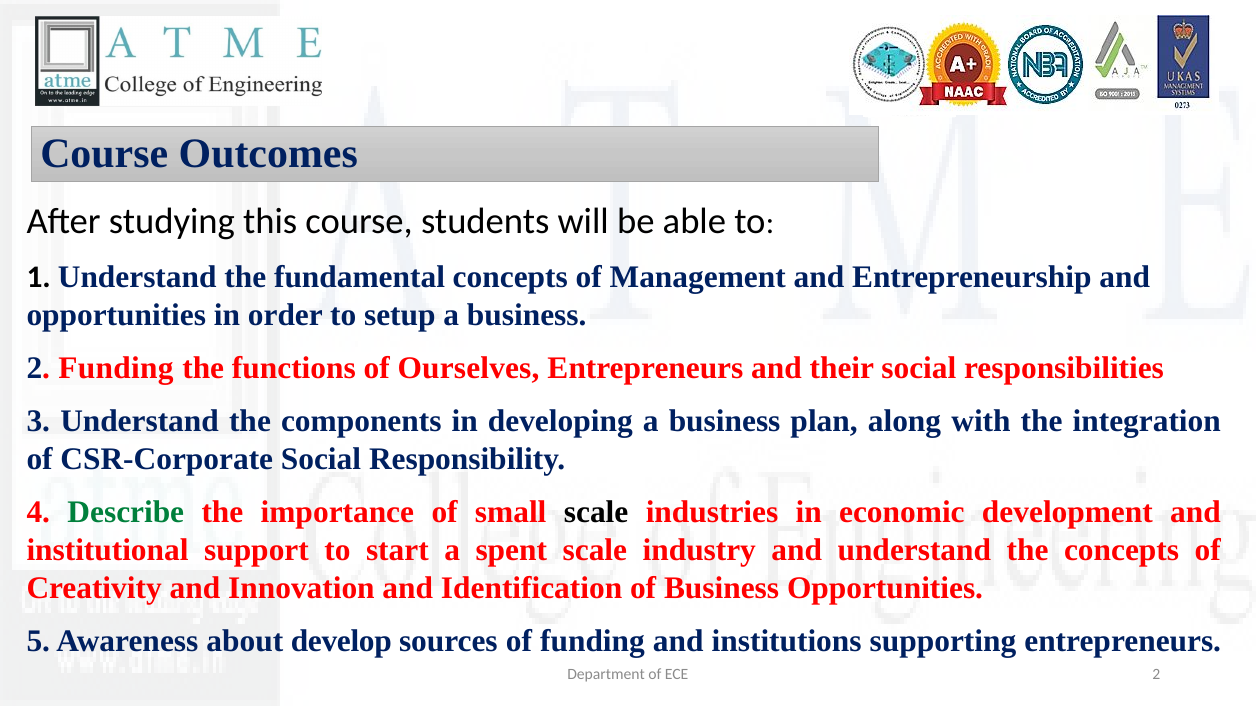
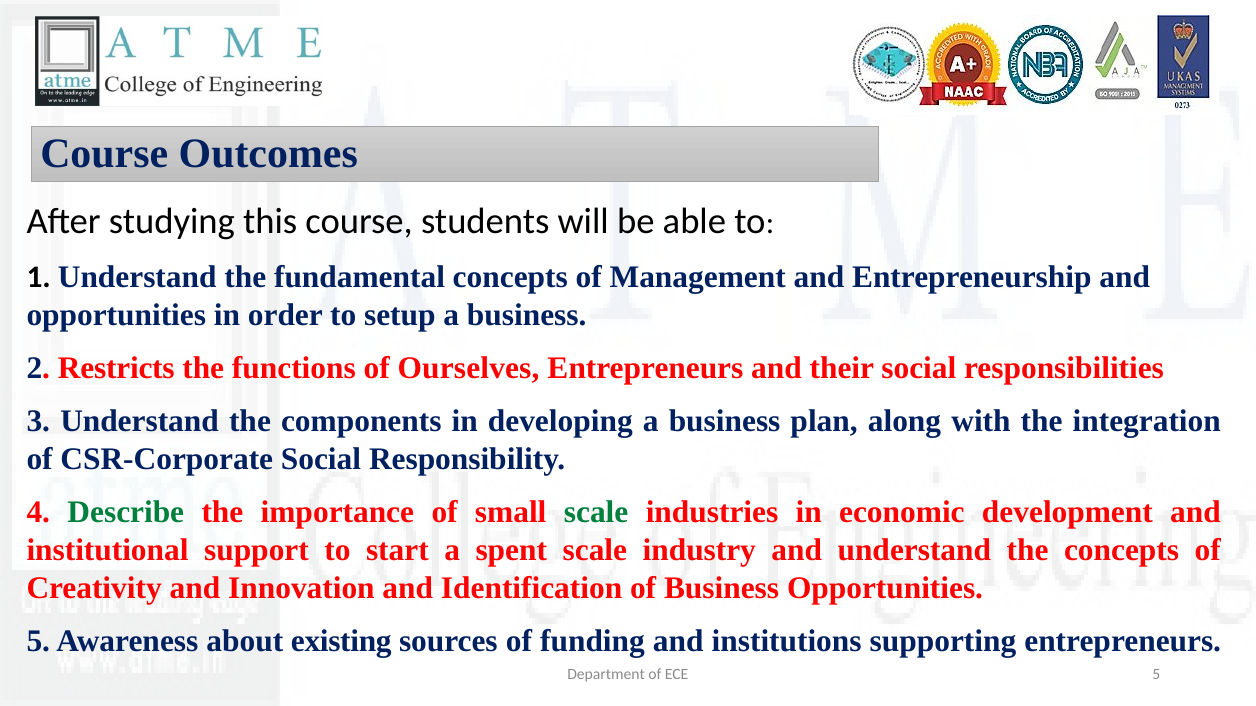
2 Funding: Funding -> Restricts (116, 368)
scale colour: black -> green (596, 513)
develop: develop -> existing (341, 642)
ECE 2: 2 -> 5 (1156, 675)
